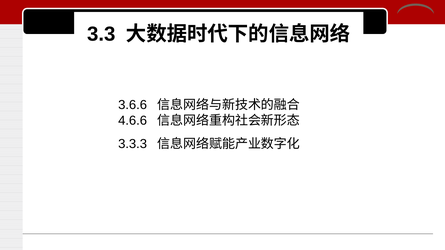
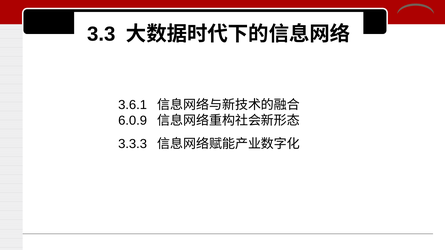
3.6.6: 3.6.6 -> 3.6.1 (133, 105)
4.6.6: 4.6.6 -> 6.0.9 (133, 121)
